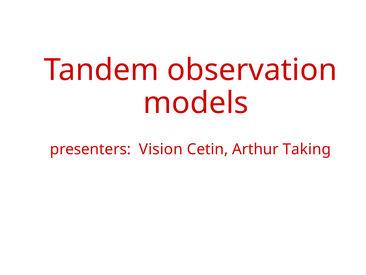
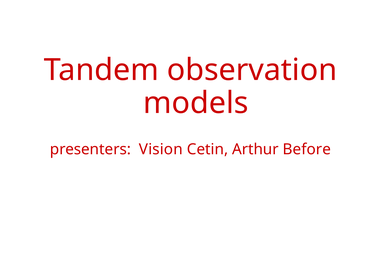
Taking: Taking -> Before (307, 149)
